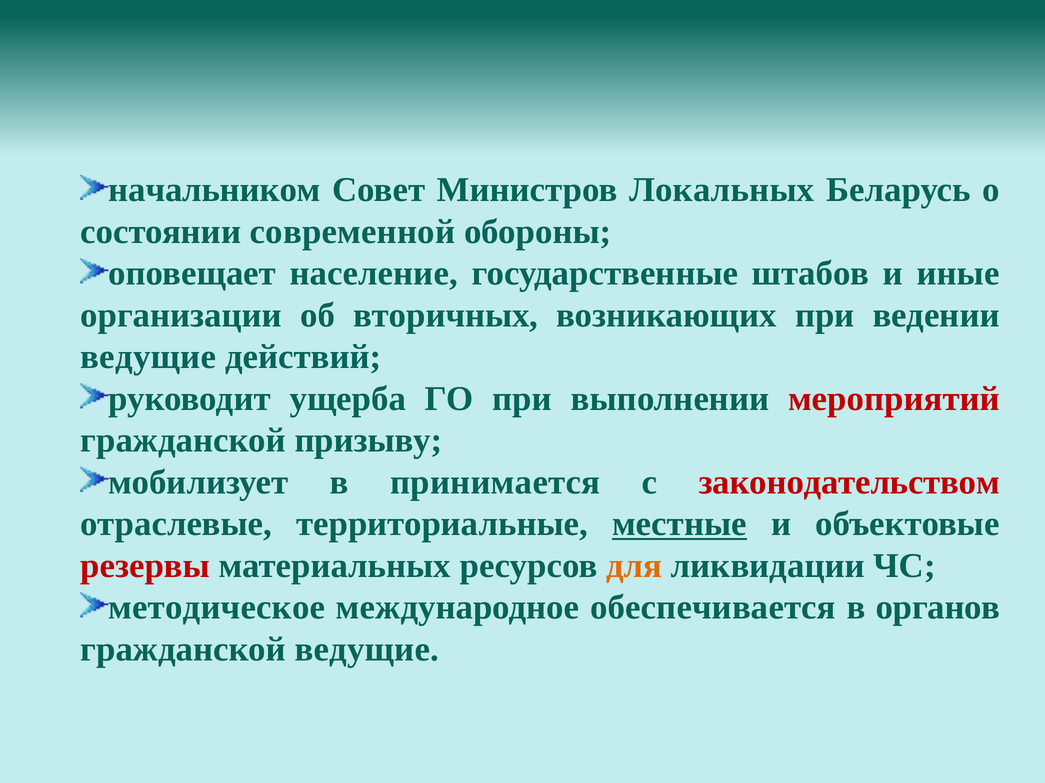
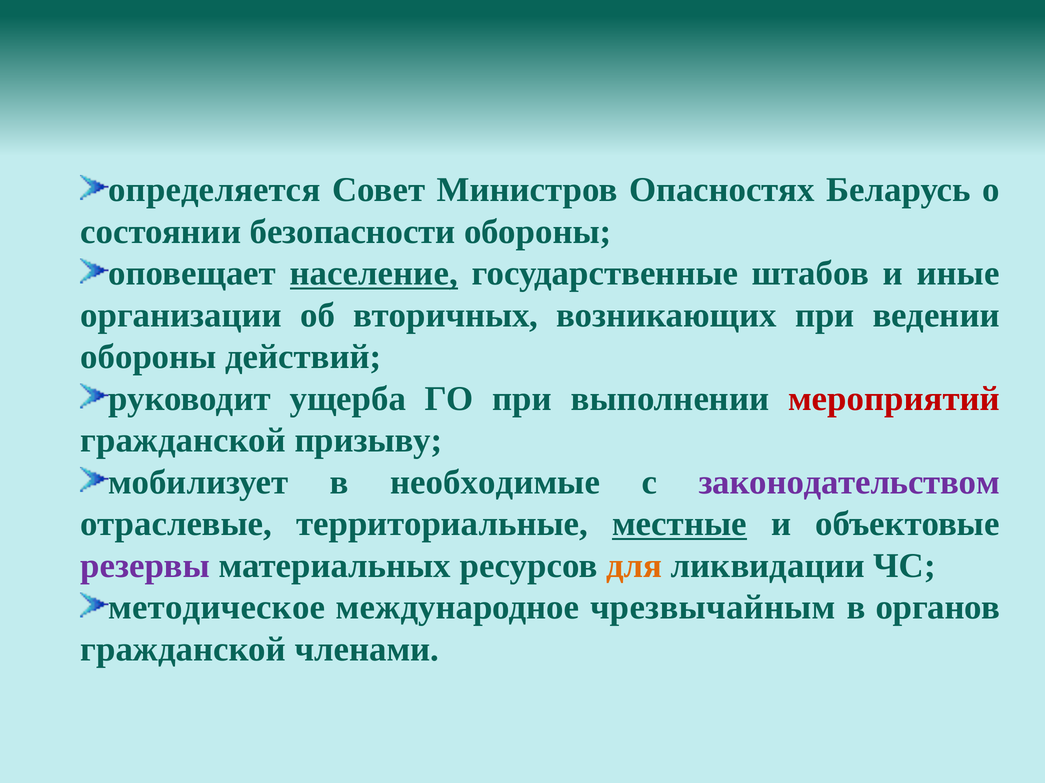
начальником: начальником -> определяется (214, 190)
Локальных: Локальных -> Опасностях (722, 190)
современной: современной -> безопасности (353, 232)
население underline: none -> present (374, 274)
ведущие: ведущие -> обороны (148, 357)
принимается: принимается -> необходимые (495, 483)
законодательством colour: red -> purple (849, 483)
резервы colour: red -> purple (145, 566)
обеспечивается: обеспечивается -> чрезвычайным (713, 608)
гражданской ведущие: ведущие -> членами (367, 650)
